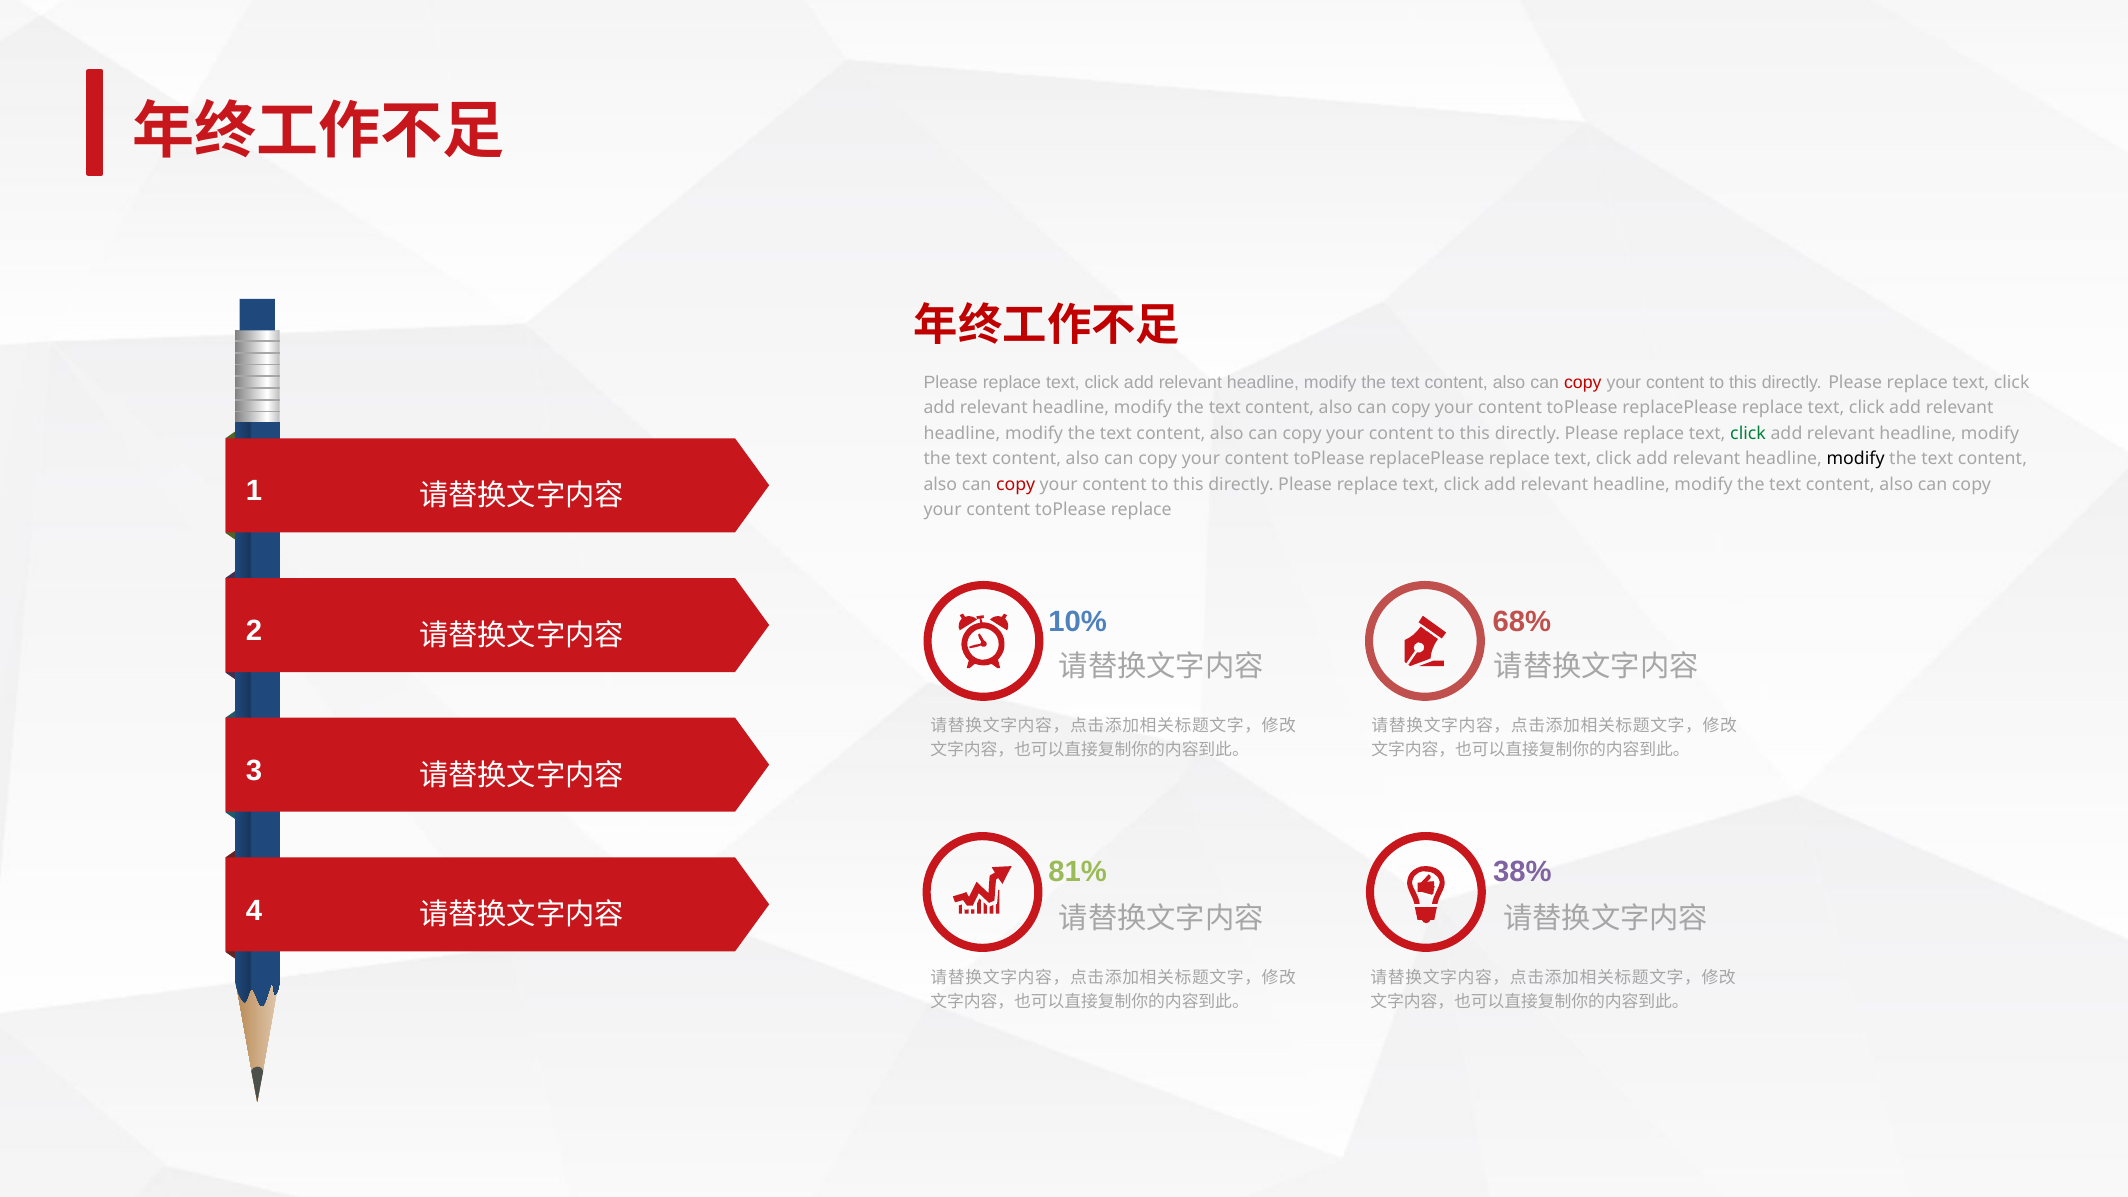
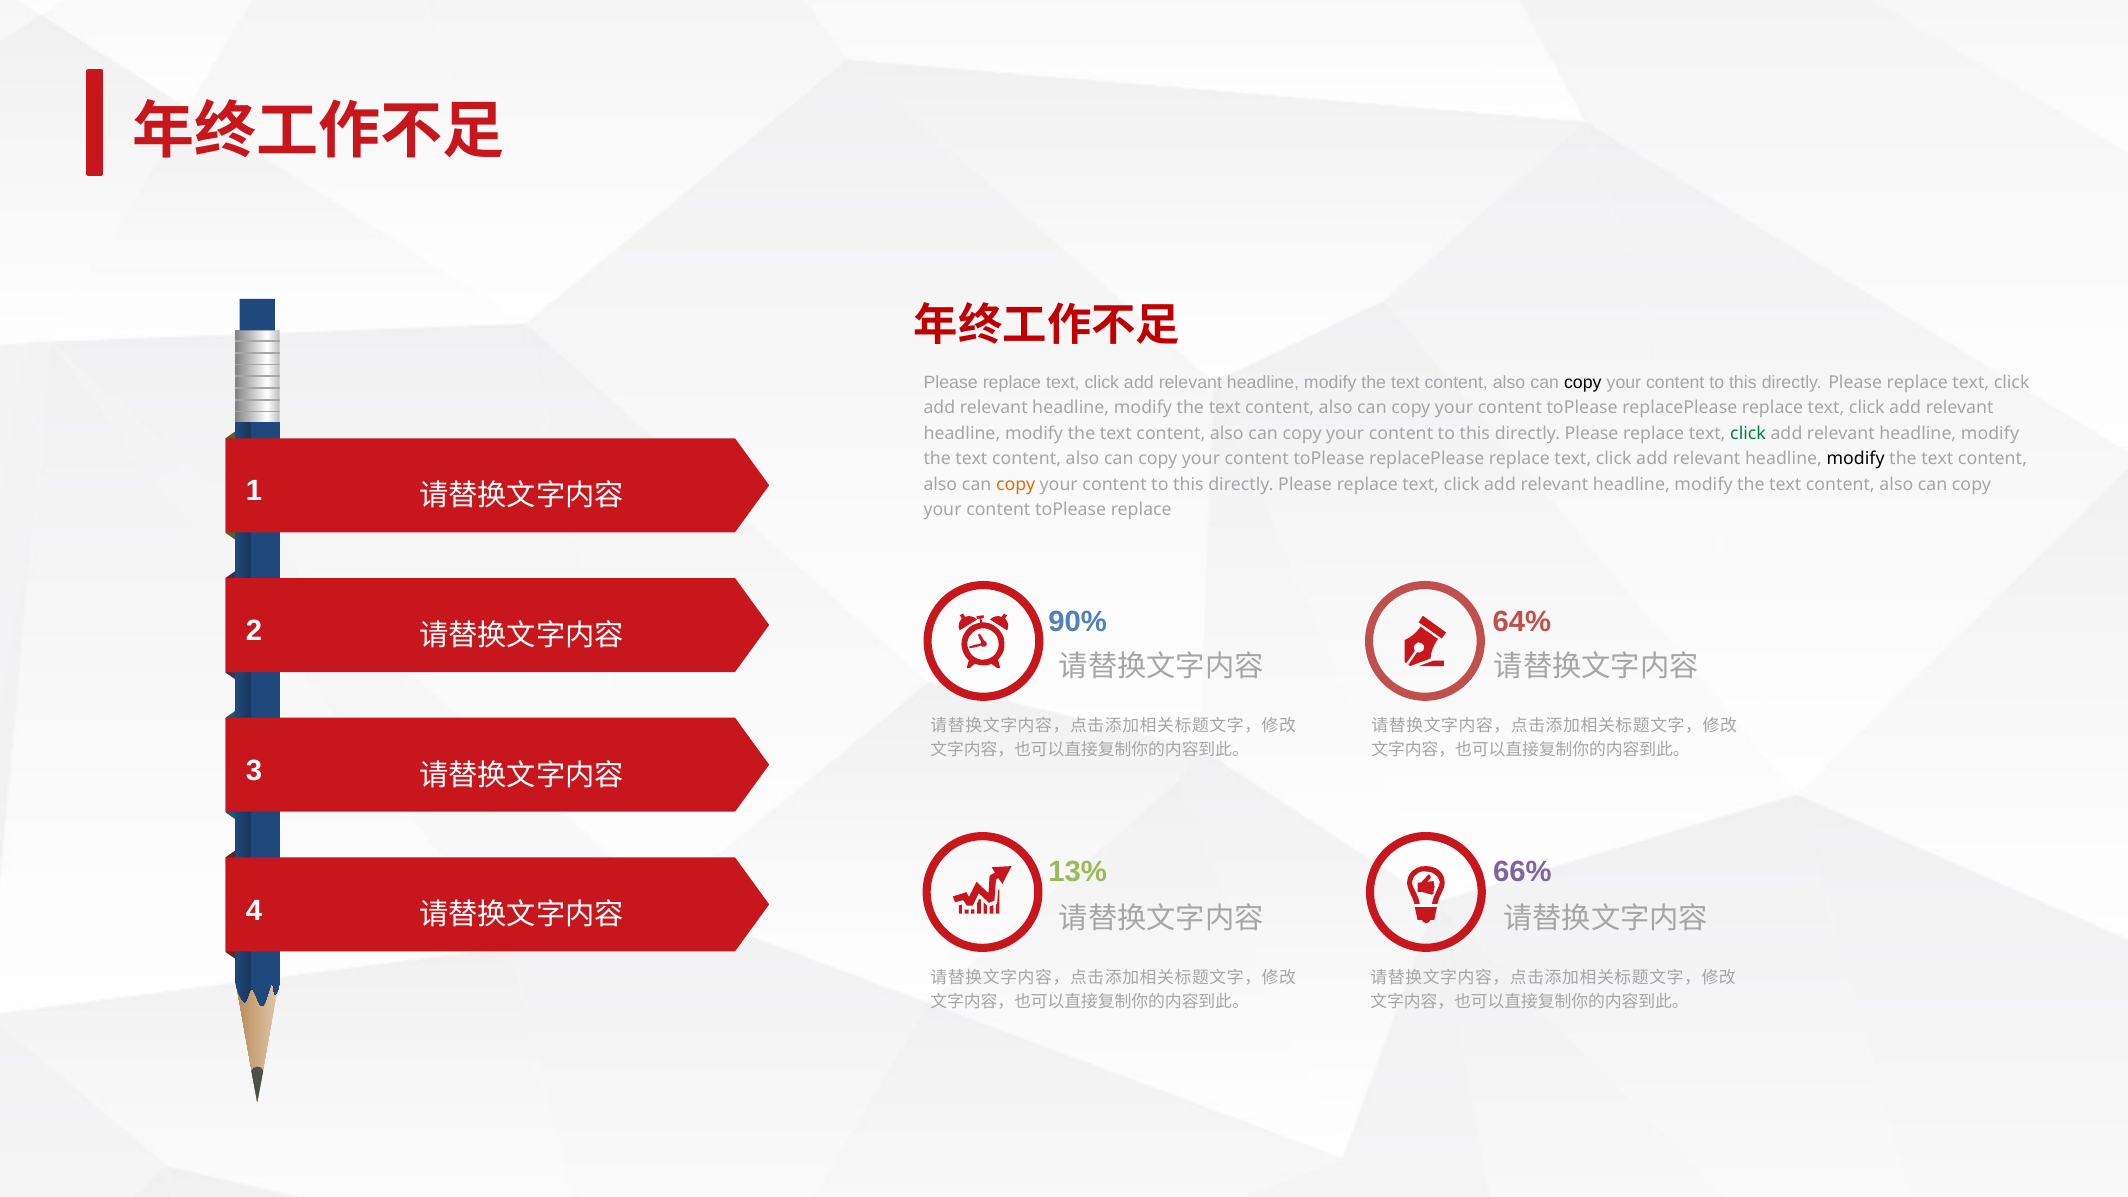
copy colour: red -> black (1583, 382)
copy colour: red -> orange (1016, 484)
10%: 10% -> 90% (1078, 622)
68%: 68% -> 64% (1522, 622)
81%: 81% -> 13% (1078, 872)
38%: 38% -> 66% (1522, 872)
